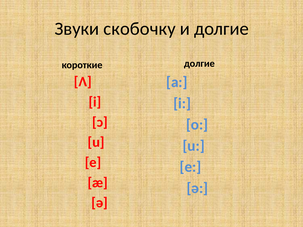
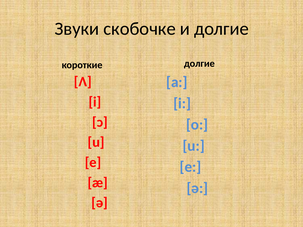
скобочку: скобочку -> скобочке (140, 29)
